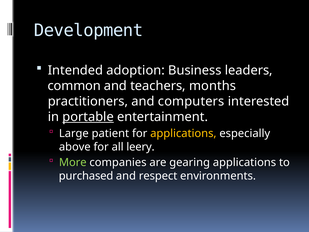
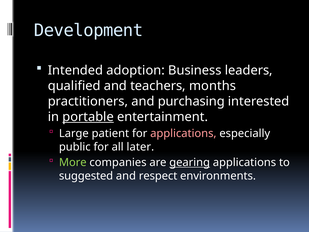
common: common -> qualified (74, 86)
computers: computers -> purchasing (191, 101)
applications colour: yellow -> pink (183, 133)
above: above -> public (75, 147)
leery: leery -> later (140, 147)
gearing underline: none -> present (190, 162)
purchased: purchased -> suggested (86, 176)
